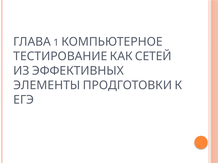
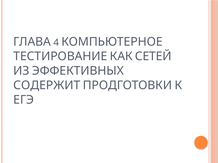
1: 1 -> 4 (56, 43)
ЭЛЕМЕНТЫ: ЭЛЕМЕНТЫ -> СОДЕРЖИТ (47, 85)
